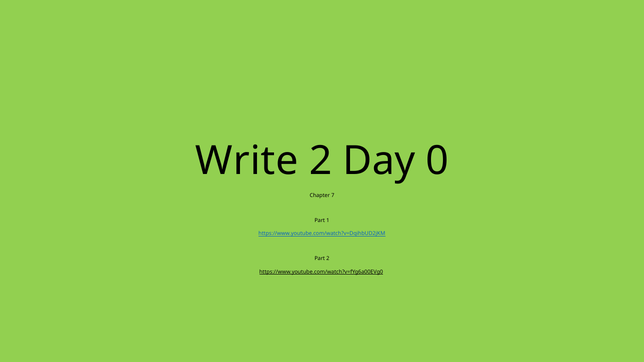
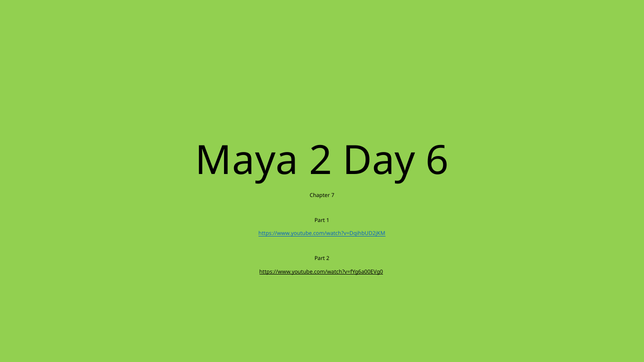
Write: Write -> Maya (247, 161)
0: 0 -> 6 (437, 161)
